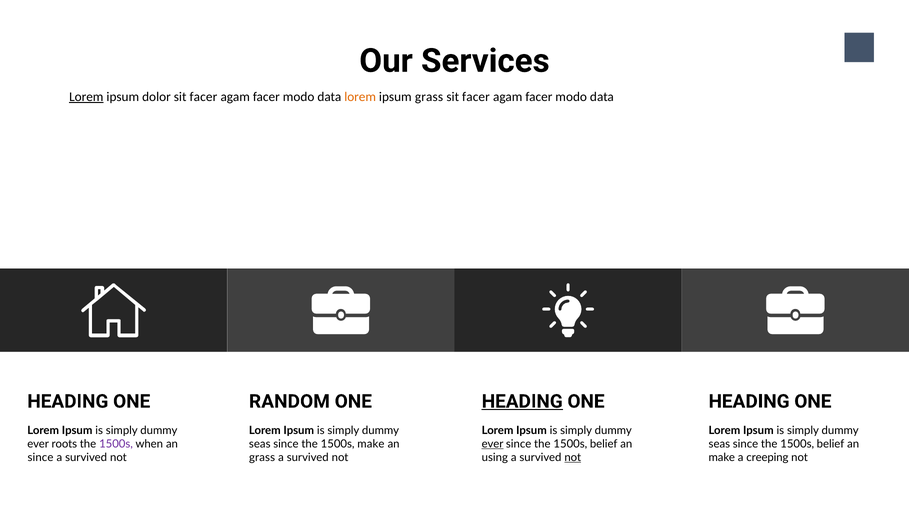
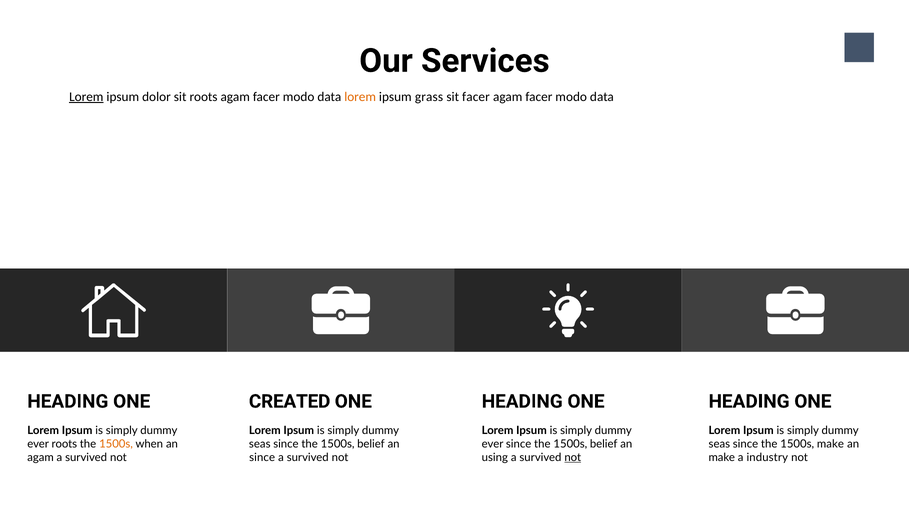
dolor sit facer: facer -> roots (204, 97)
RANDOM: RANDOM -> CREATED (290, 402)
HEADING underline: present -> none (522, 402)
1500s colour: purple -> orange (116, 444)
make: make -> belief (371, 444)
ever underline: present -> none (493, 444)
belief: belief -> make (830, 444)
since: since -> agam (41, 458)
grass: grass -> since (262, 458)
creeping: creeping -> industry (767, 458)
